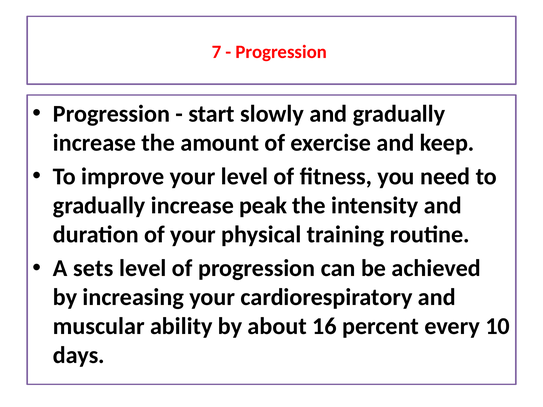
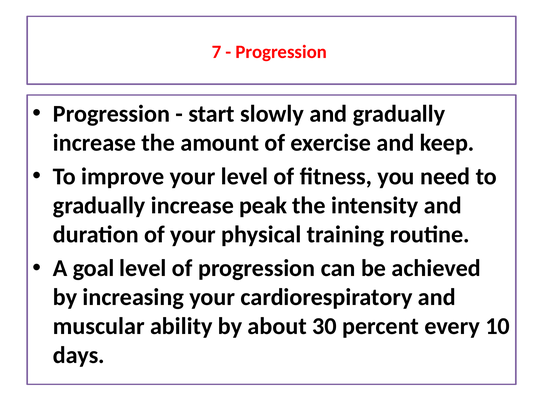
sets: sets -> goal (94, 269)
16: 16 -> 30 (324, 327)
